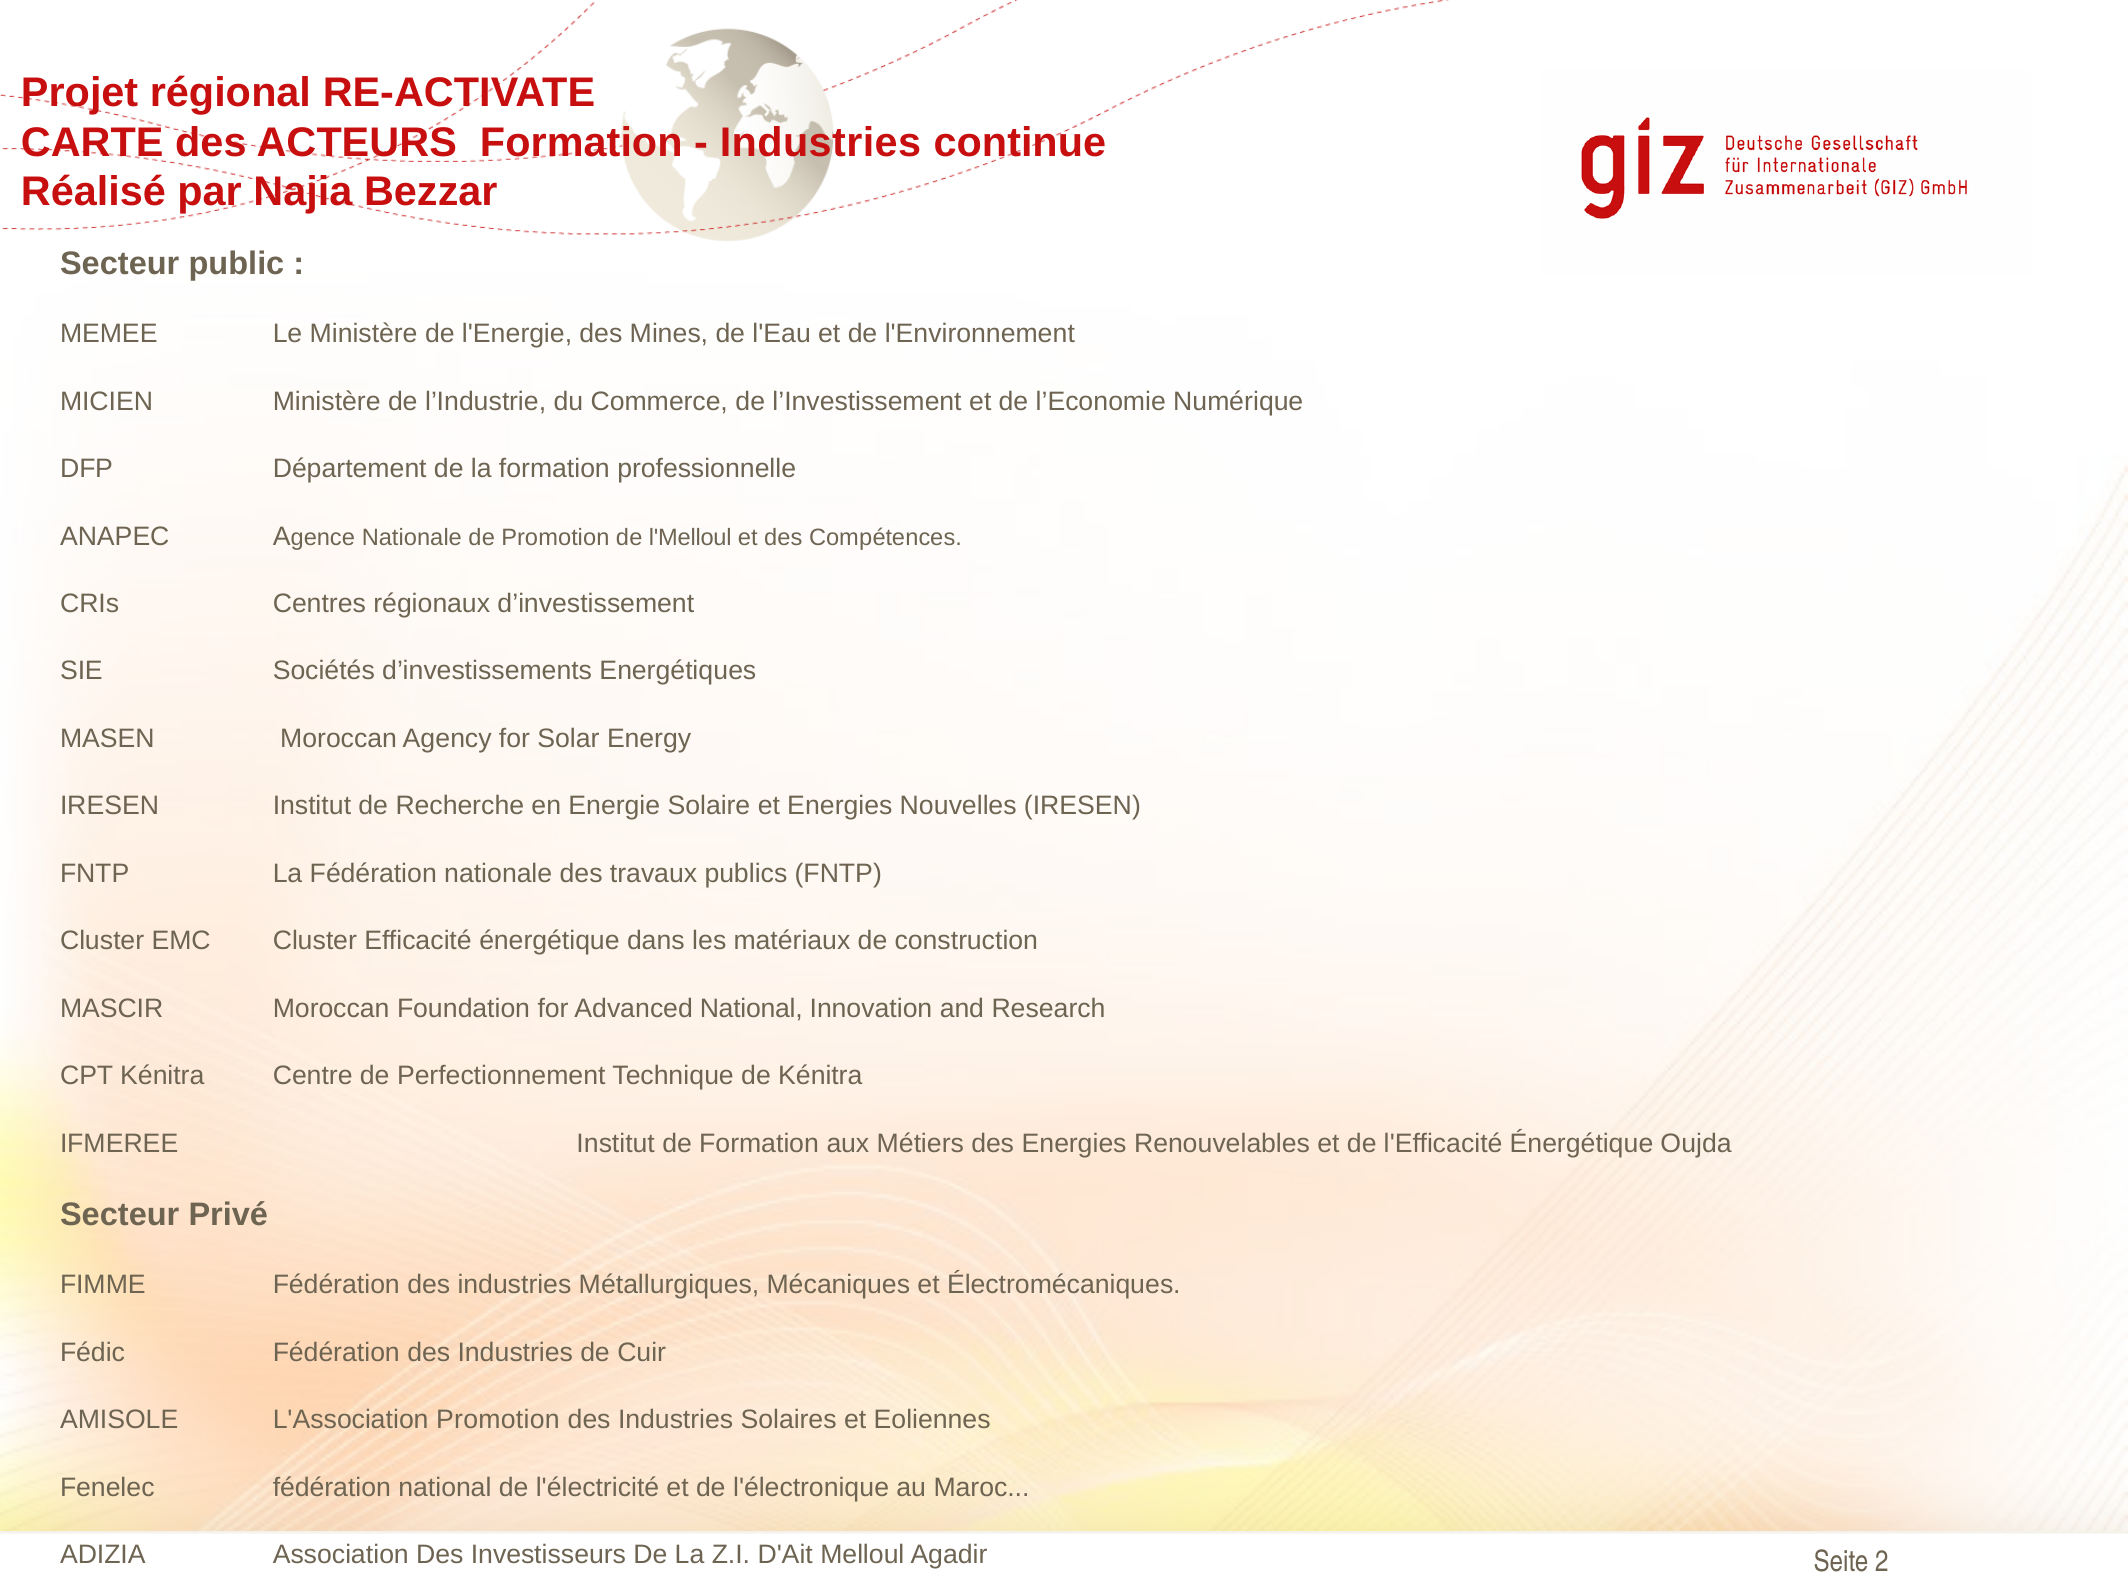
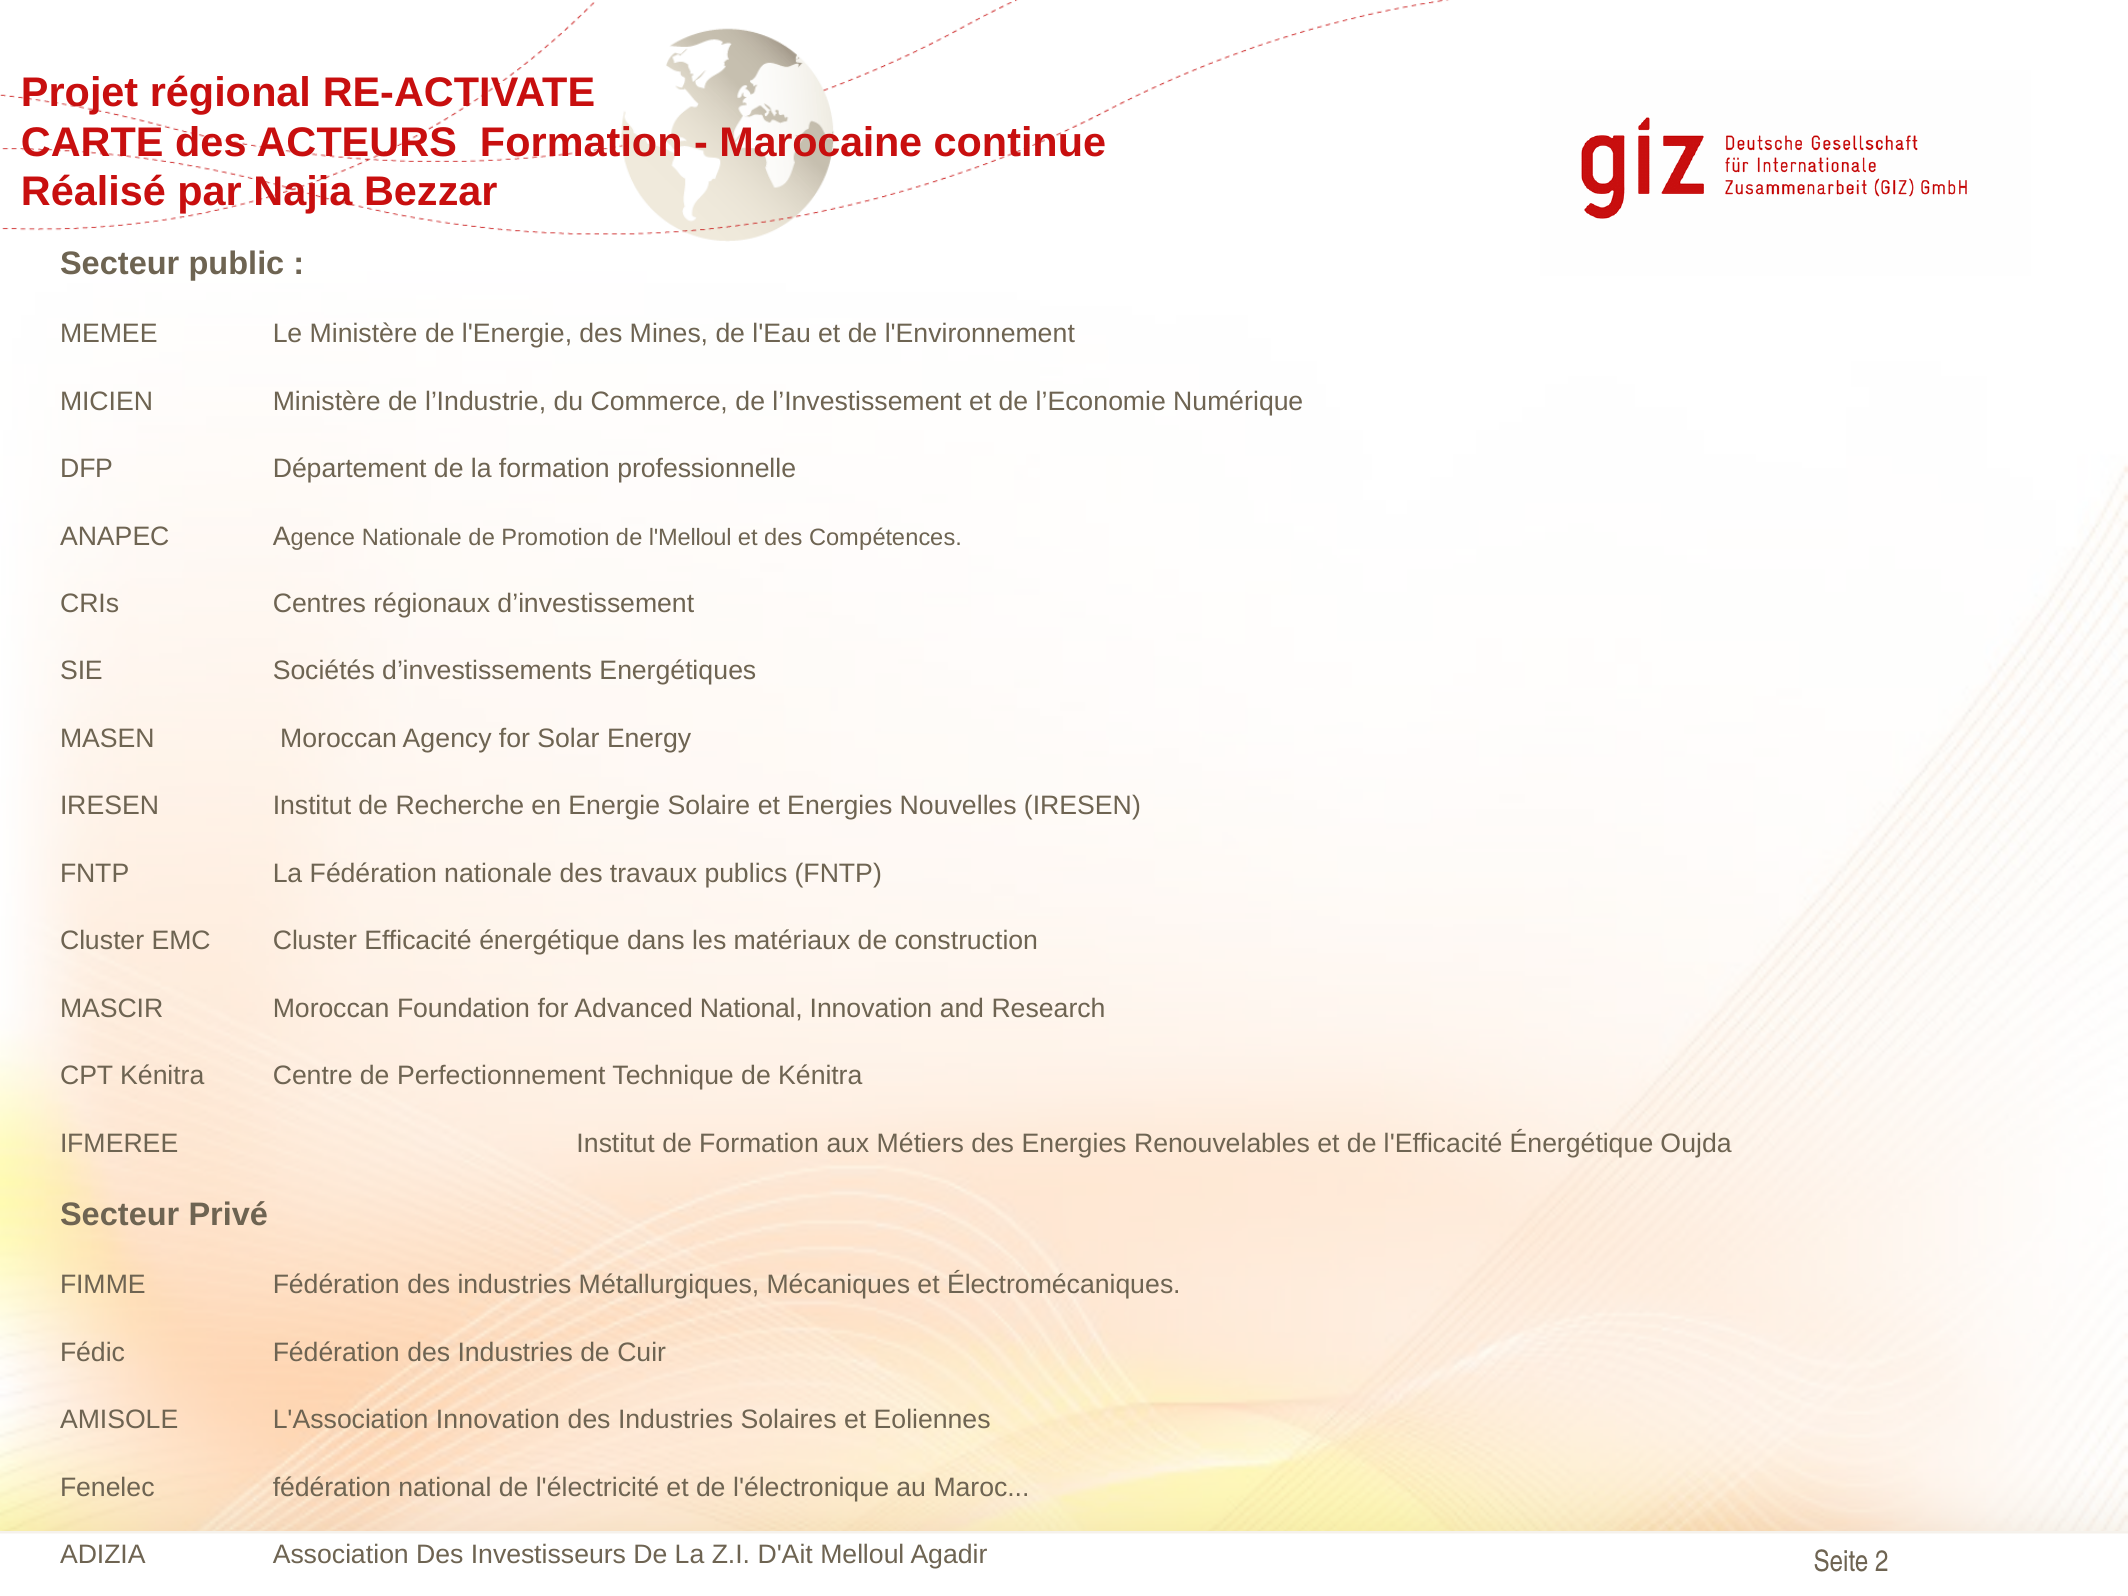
Industries: Industries -> Marocaine (821, 143)
L'Association Promotion: Promotion -> Innovation (498, 1420)
